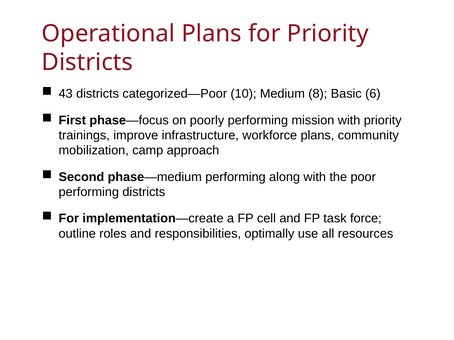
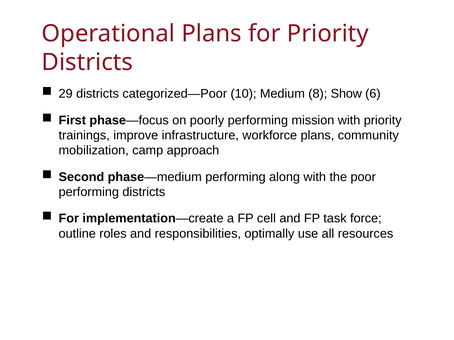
43: 43 -> 29 (66, 94)
Basic: Basic -> Show (346, 94)
